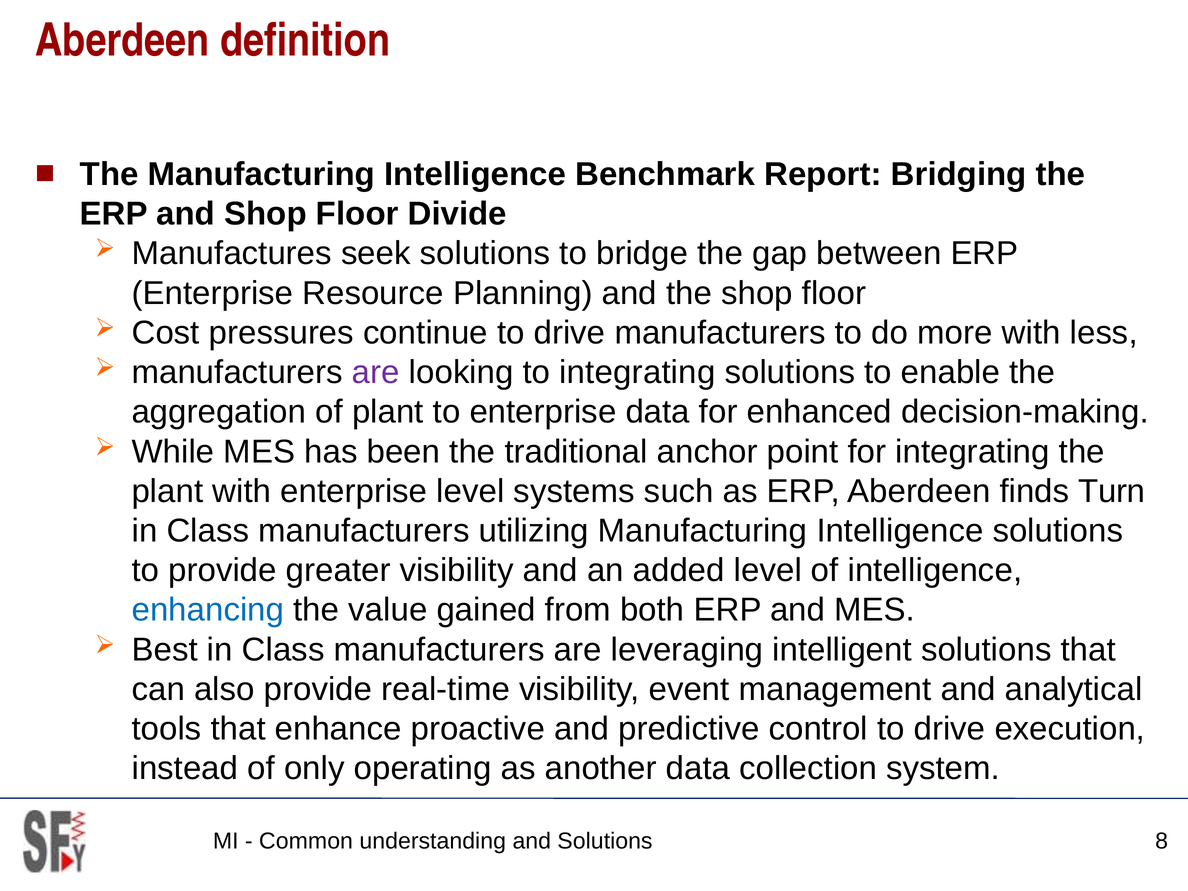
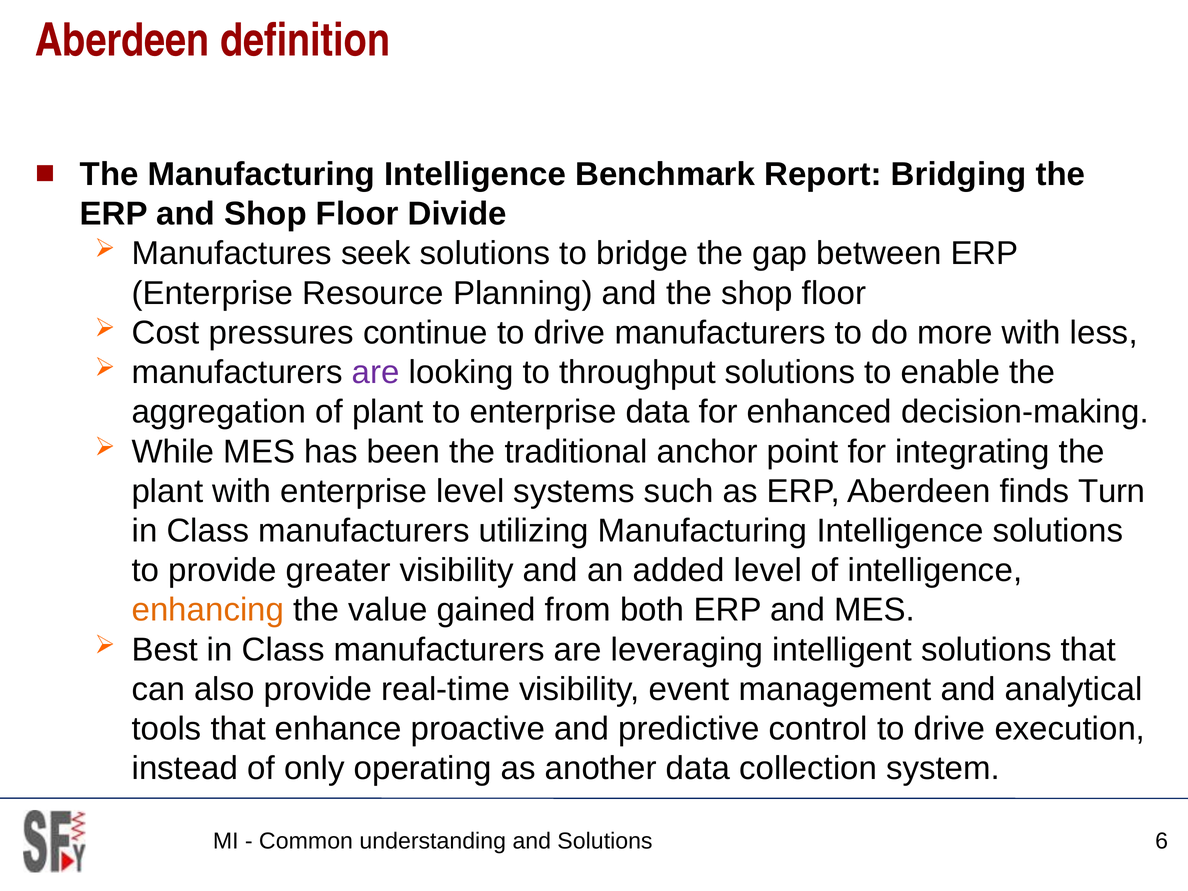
to integrating: integrating -> throughput (638, 372)
enhancing colour: blue -> orange (208, 610)
8: 8 -> 6 (1162, 841)
